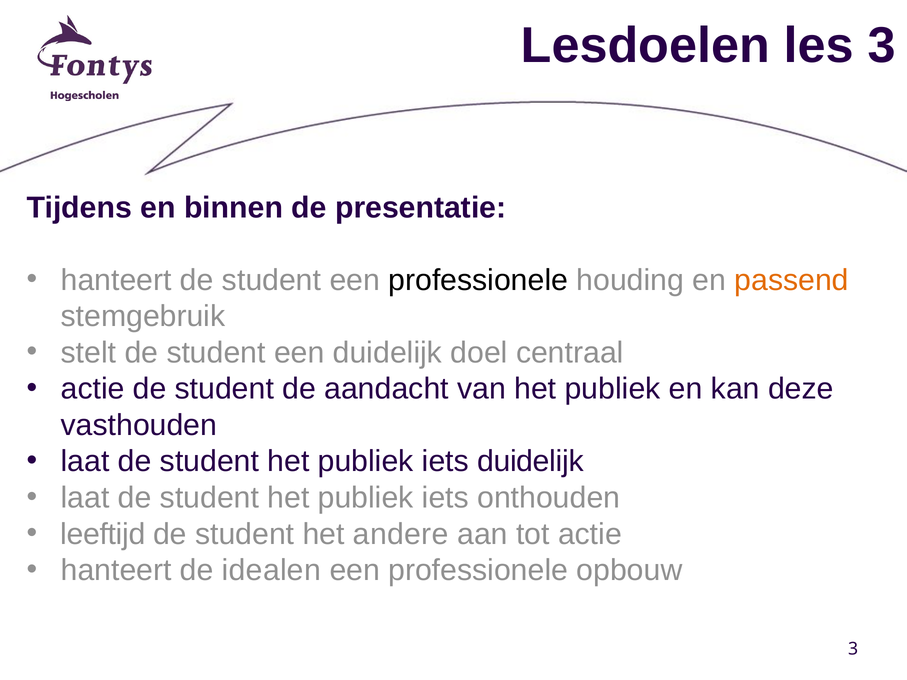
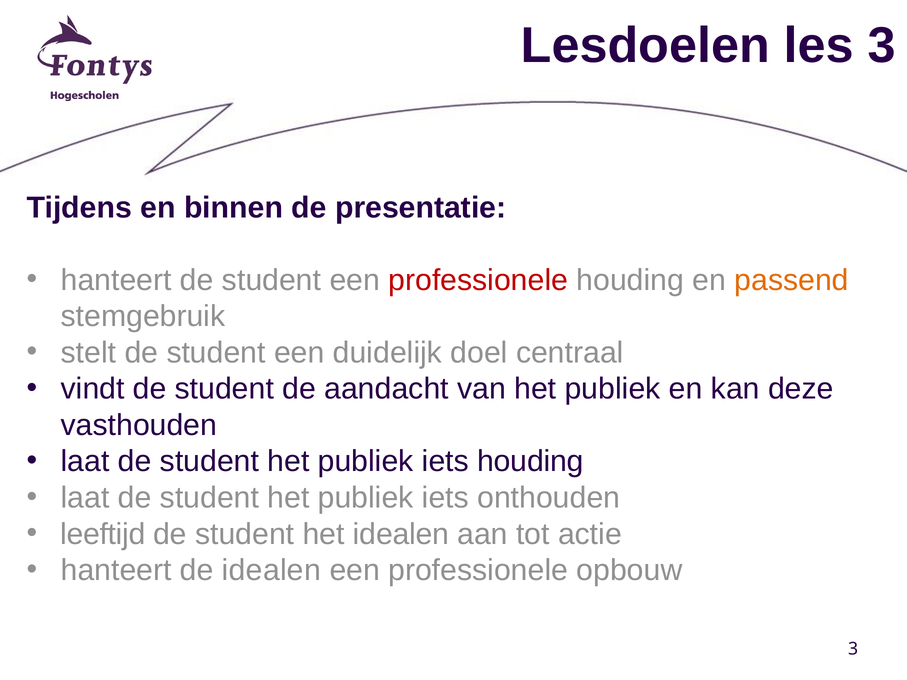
professionele colour: black -> red (478, 280)
actie: actie -> vindt (93, 389)
iets duidelijk: duidelijk -> houding (530, 462)
het andere: andere -> idealen (401, 534)
